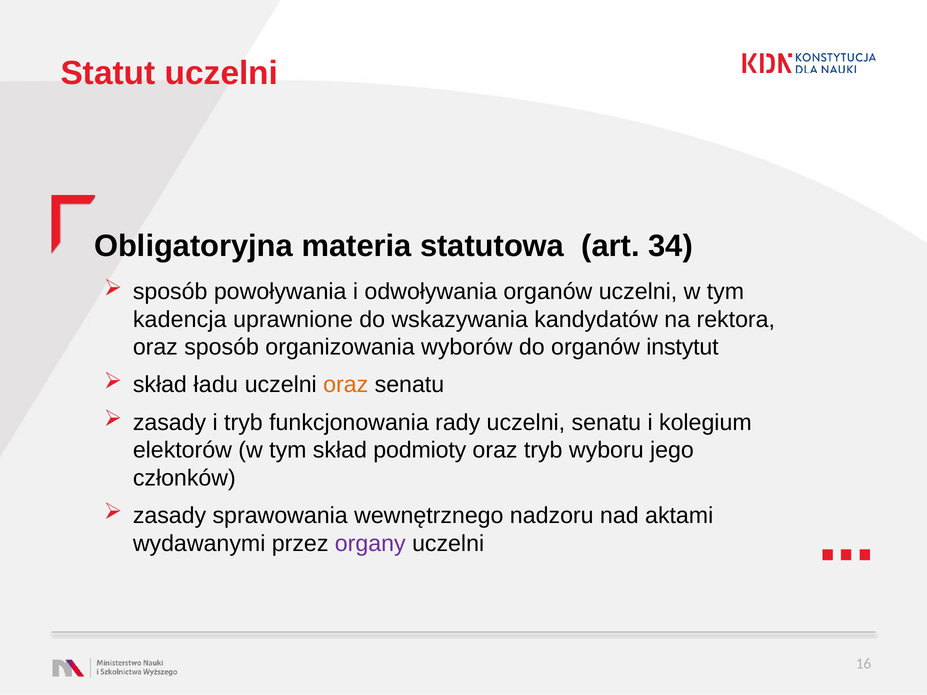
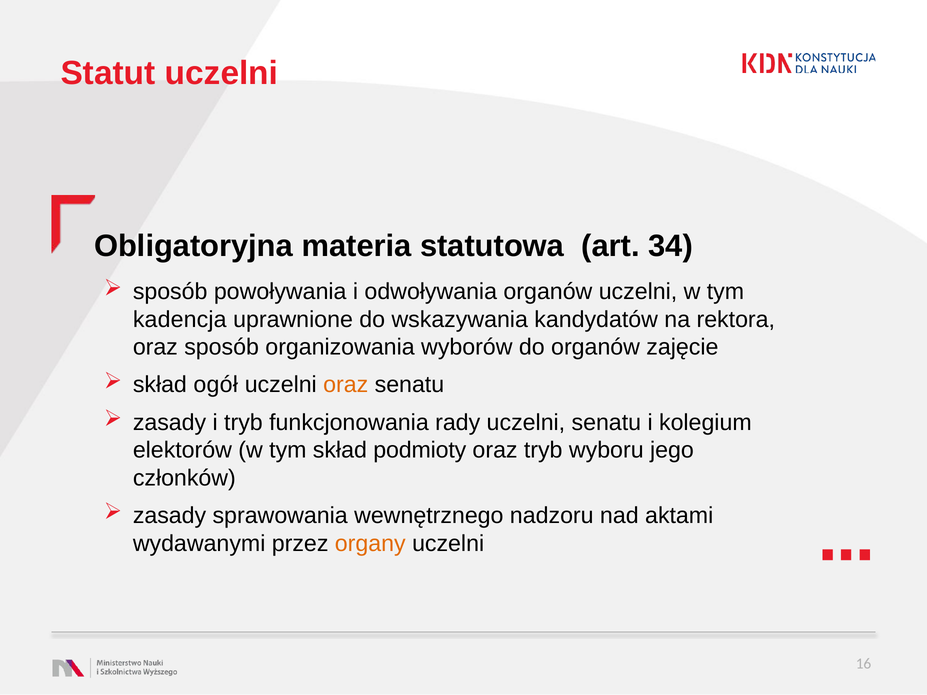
instytut: instytut -> zajęcie (682, 347)
ładu: ładu -> ogół (216, 385)
organy colour: purple -> orange (370, 544)
